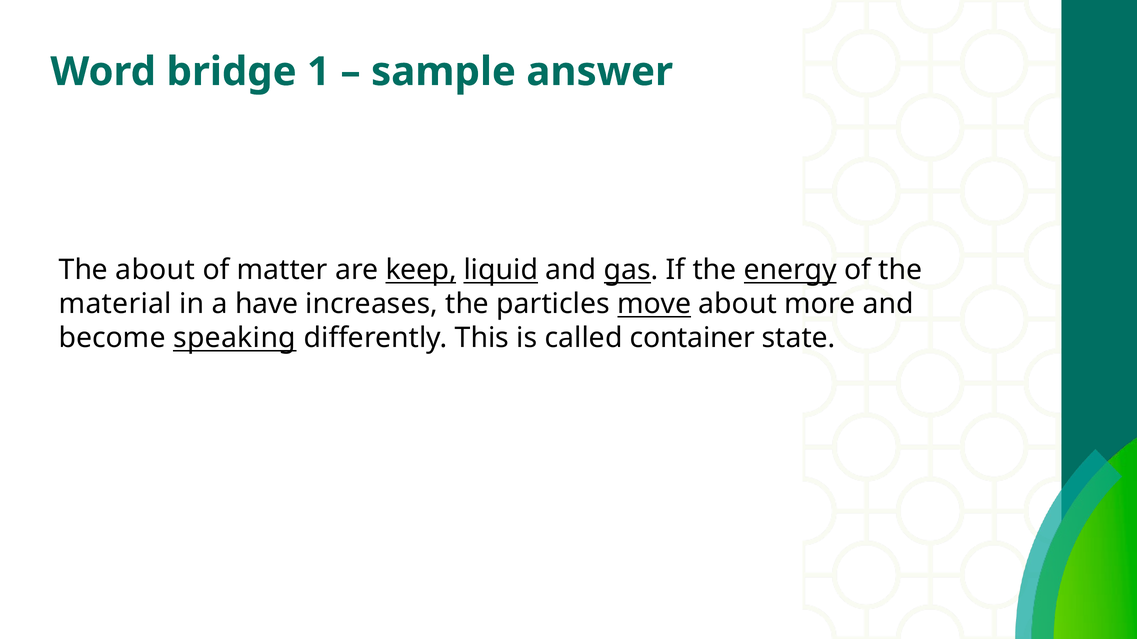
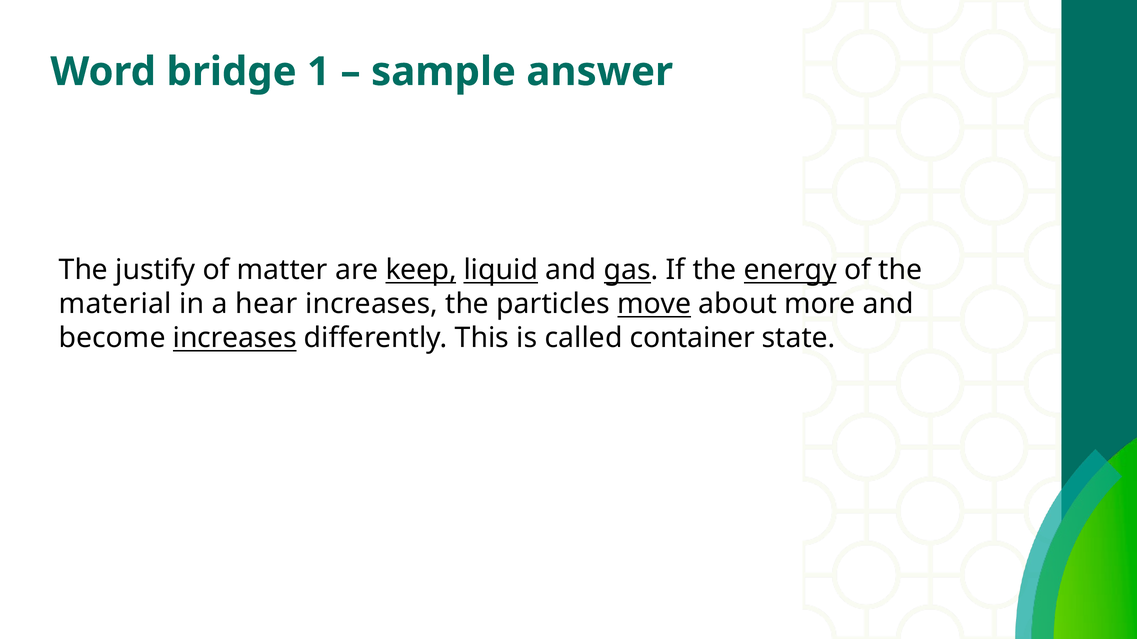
The about: about -> justify (155, 270)
have: have -> hear (266, 304)
become speaking: speaking -> increases (235, 338)
